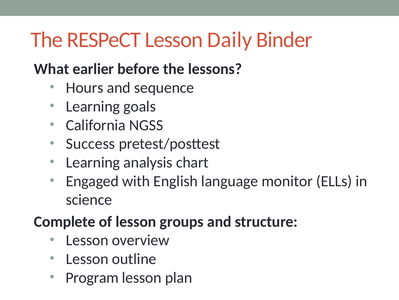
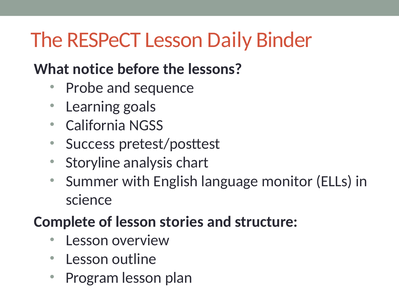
earlier: earlier -> notice (93, 69)
Hours: Hours -> Probe (85, 88)
Learning: Learning -> Storyline (93, 162)
Engaged: Engaged -> Summer (92, 181)
groups: groups -> stories (182, 221)
